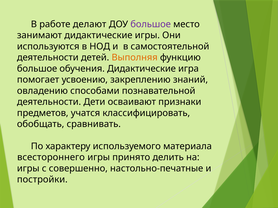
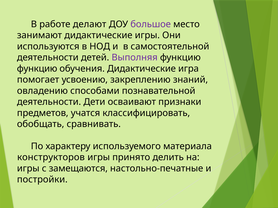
Выполняя colour: orange -> purple (135, 58)
большое: большое -> функцию (37, 69)
всестороннего: всестороннего -> конструкторов (51, 158)
совершенно: совершенно -> замещаются (78, 169)
